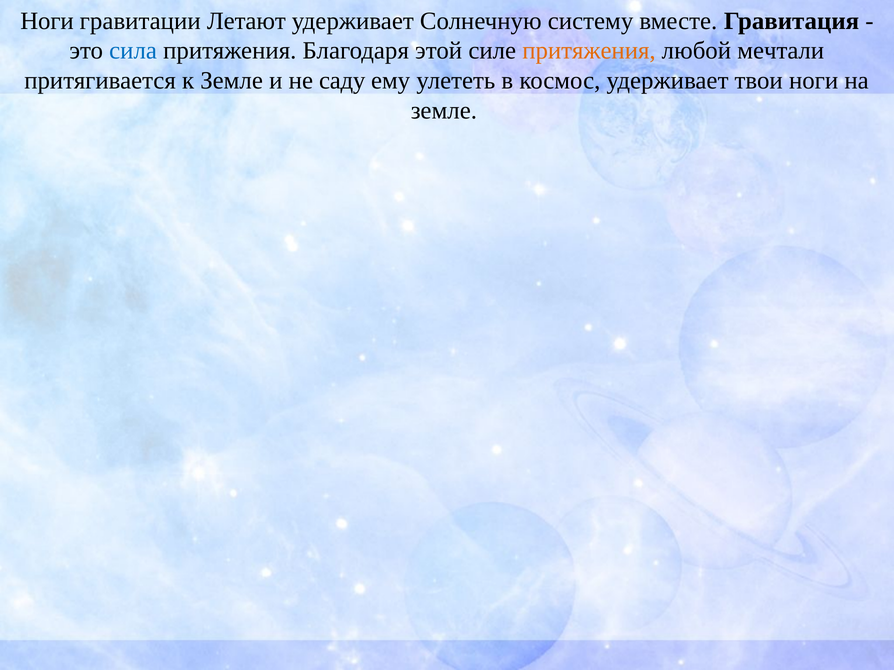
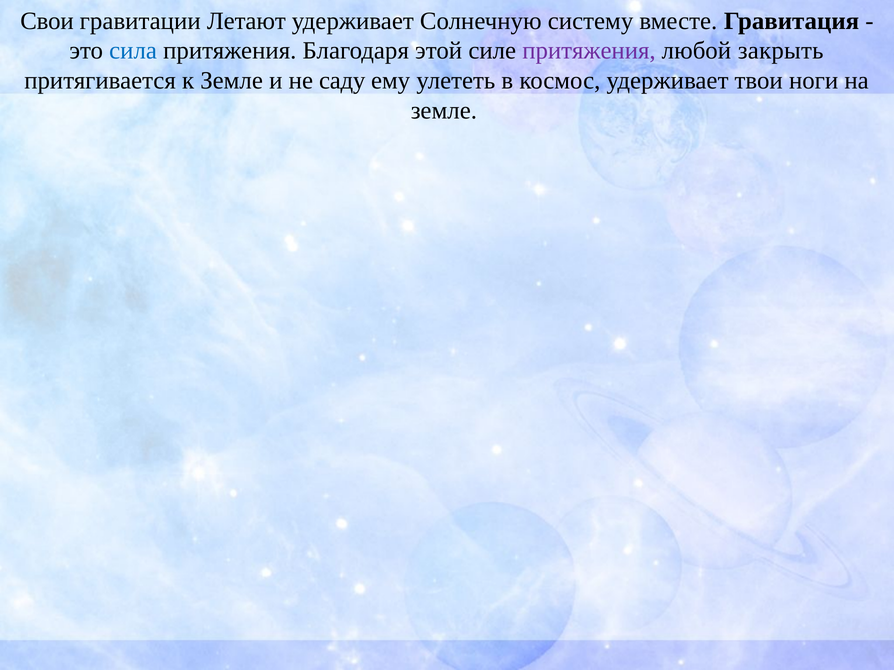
Ноги: Ноги -> Свои (47, 21)
притяжения colour: orange -> purple (589, 51)
мечтали: мечтали -> закрыть (781, 51)
